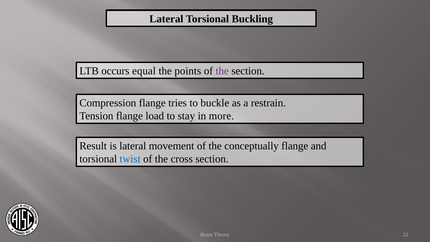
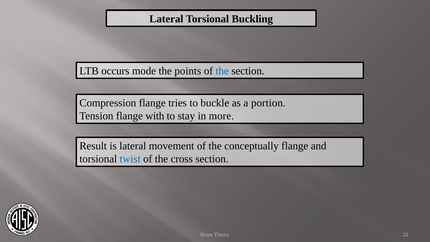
equal: equal -> mode (144, 71)
the colour: purple -> blue (222, 71)
restrain: restrain -> portion (268, 103)
load: load -> with (155, 116)
